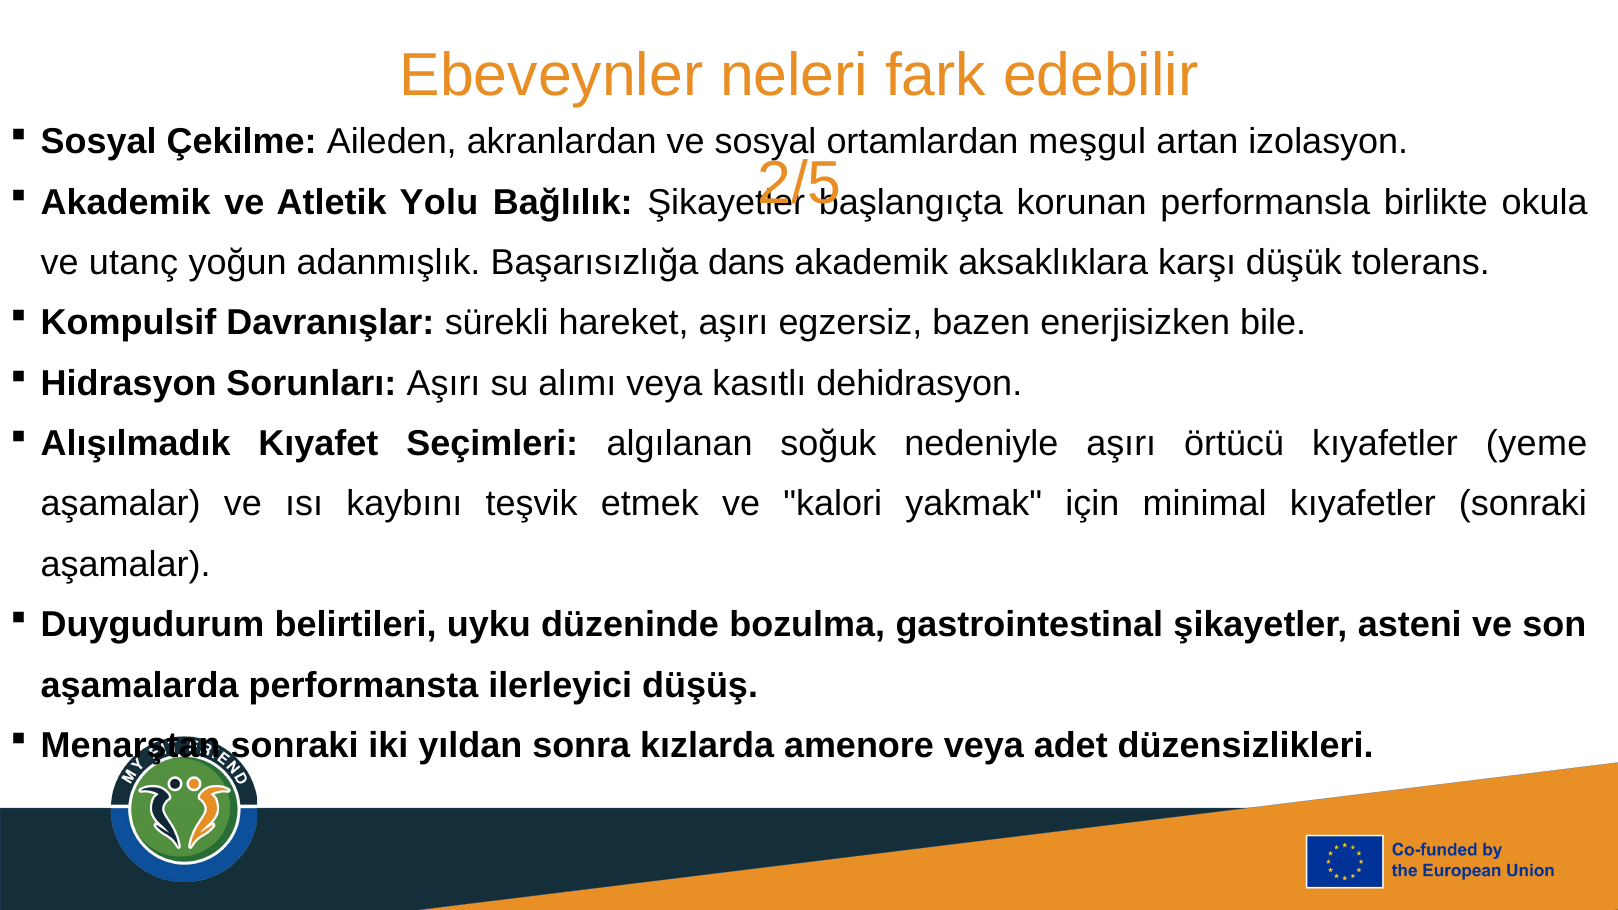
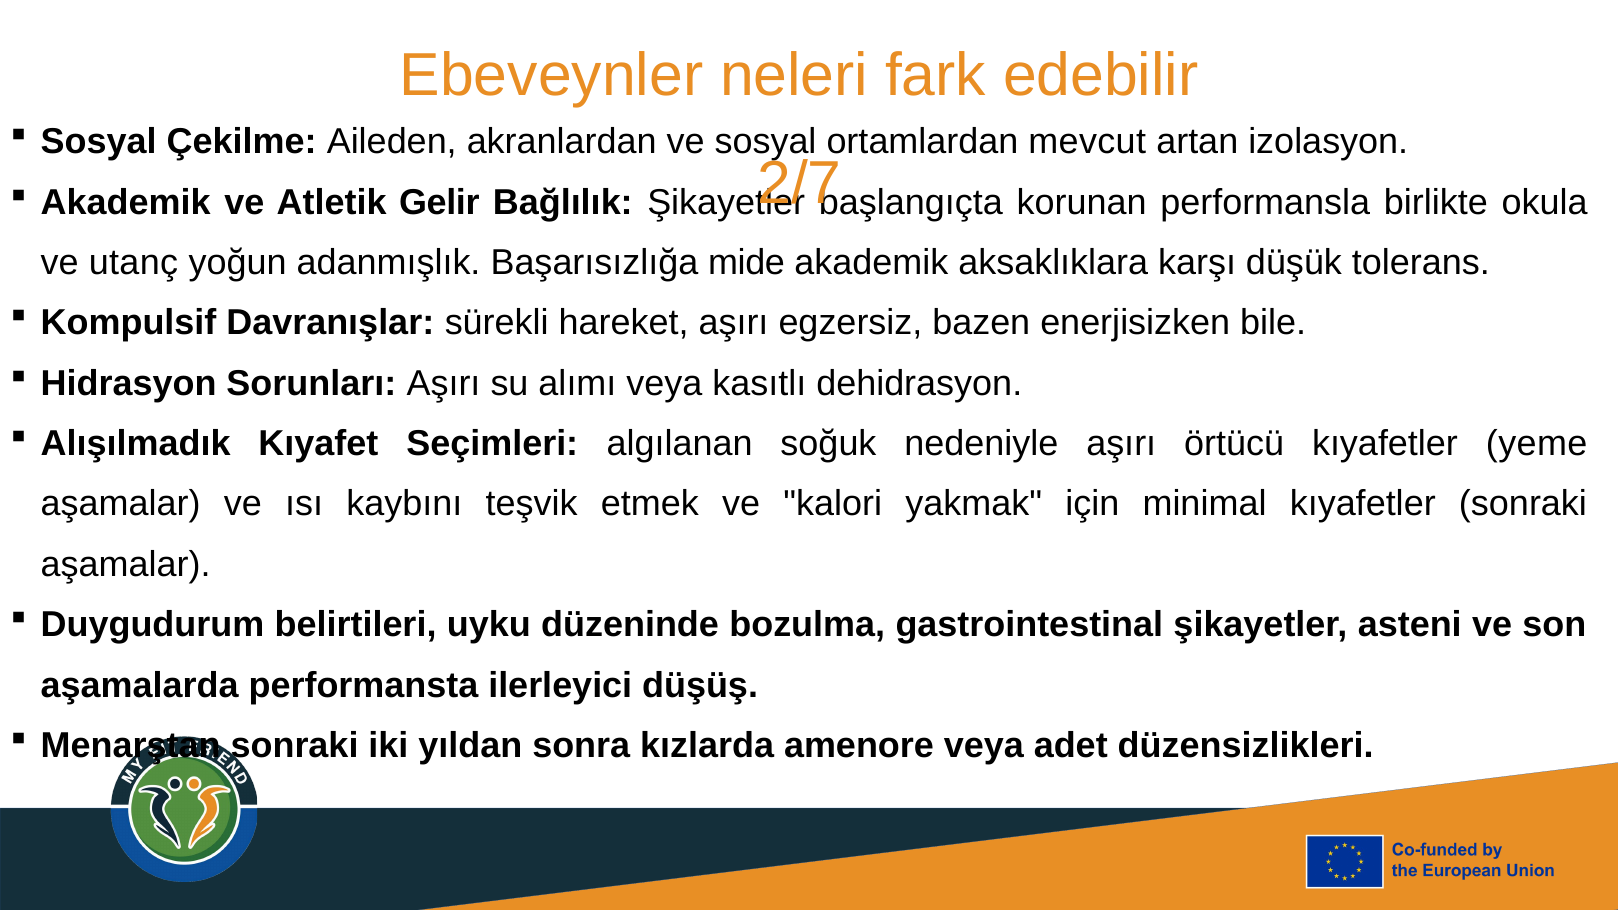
meşgul: meşgul -> mevcut (1087, 142)
2/5: 2/5 -> 2/7 (799, 184)
Yolu: Yolu -> Gelir (439, 202)
dans: dans -> mide (746, 263)
